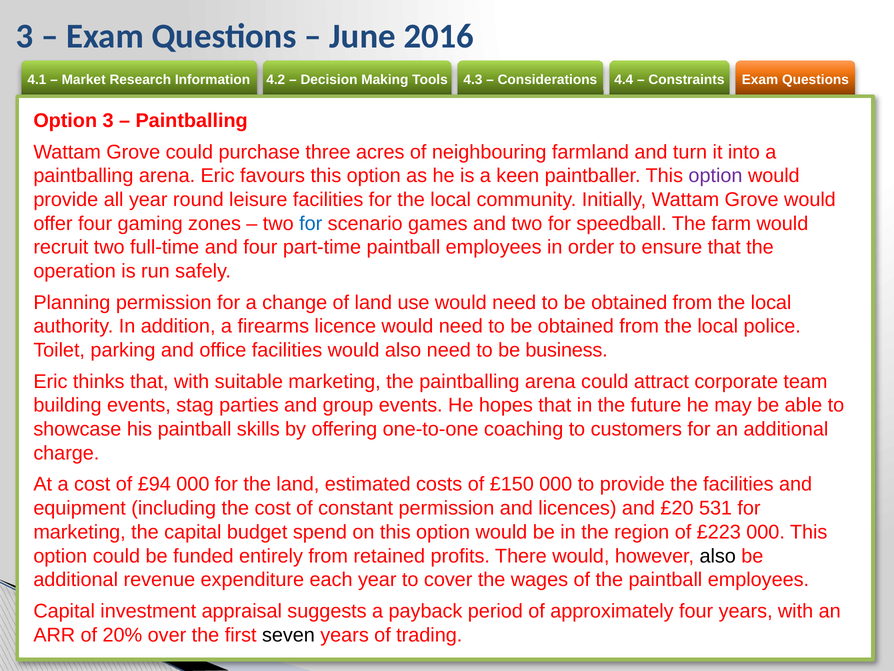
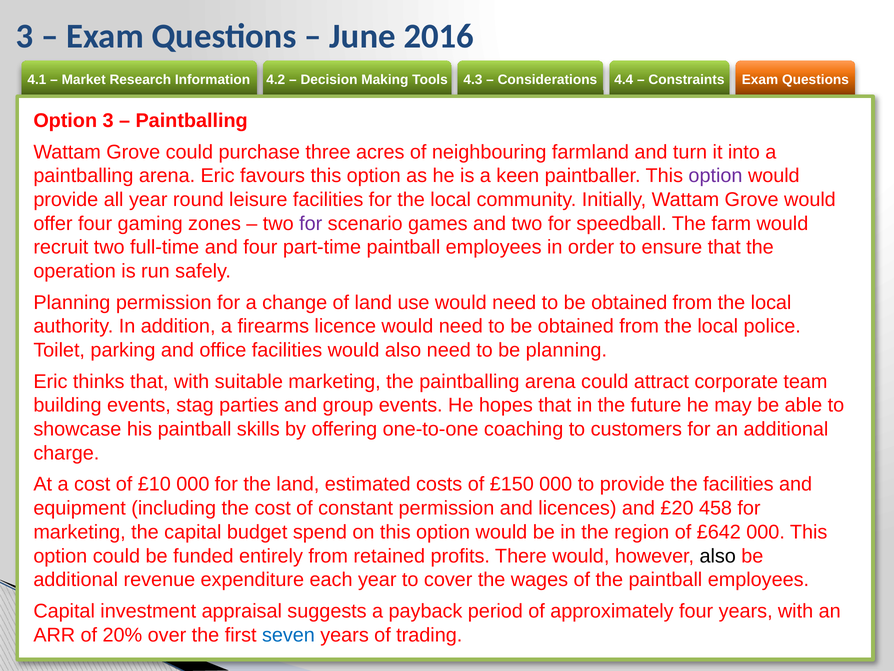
for colour: blue -> purple (311, 223)
be business: business -> planning (566, 350)
£94: £94 -> £10 (154, 484)
531: 531 -> 458 (716, 508)
£223: £223 -> £642 (719, 532)
seven colour: black -> blue (288, 634)
